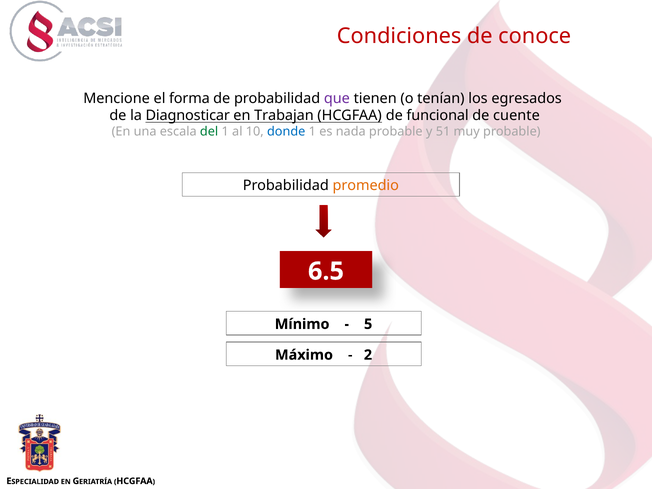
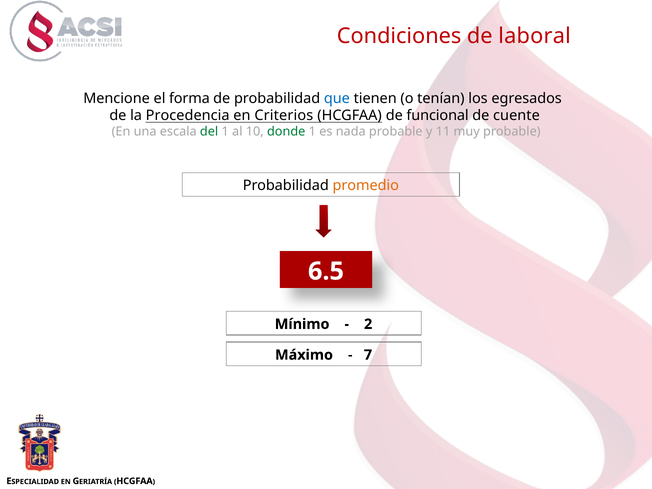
conoce: conoce -> laboral (535, 36)
que colour: purple -> blue (337, 98)
Diagnosticar: Diagnosticar -> Procedencia (188, 116)
Trabajan: Trabajan -> Criterios (284, 116)
donde colour: blue -> green (286, 132)
51: 51 -> 11 (443, 132)
5: 5 -> 2 (368, 324)
2: 2 -> 7 (368, 355)
